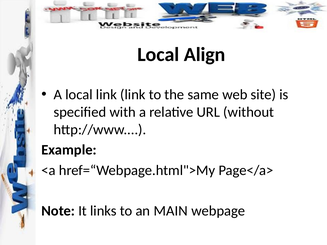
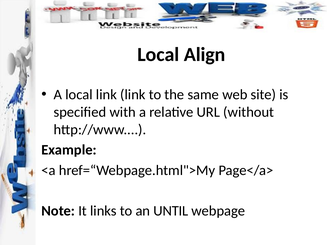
MAIN: MAIN -> UNTIL (171, 211)
